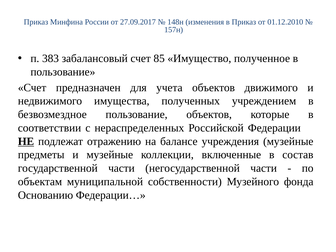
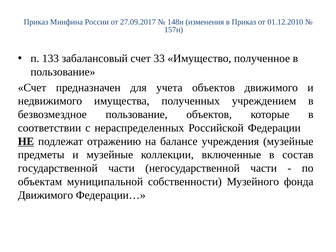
383: 383 -> 133 (50, 58)
85: 85 -> 33 (159, 58)
Основанию: Основанию -> Движимого (45, 195)
